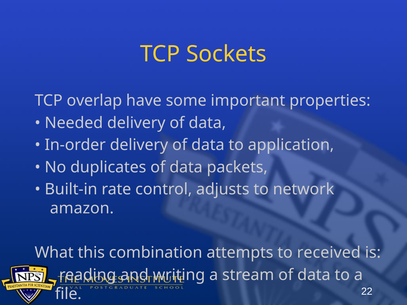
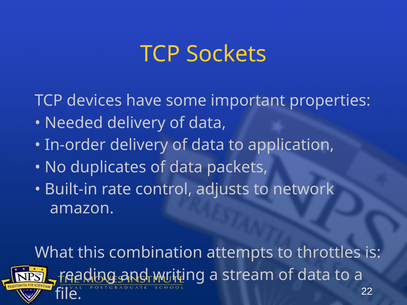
overlap: overlap -> devices (94, 101)
received: received -> throttles (329, 253)
